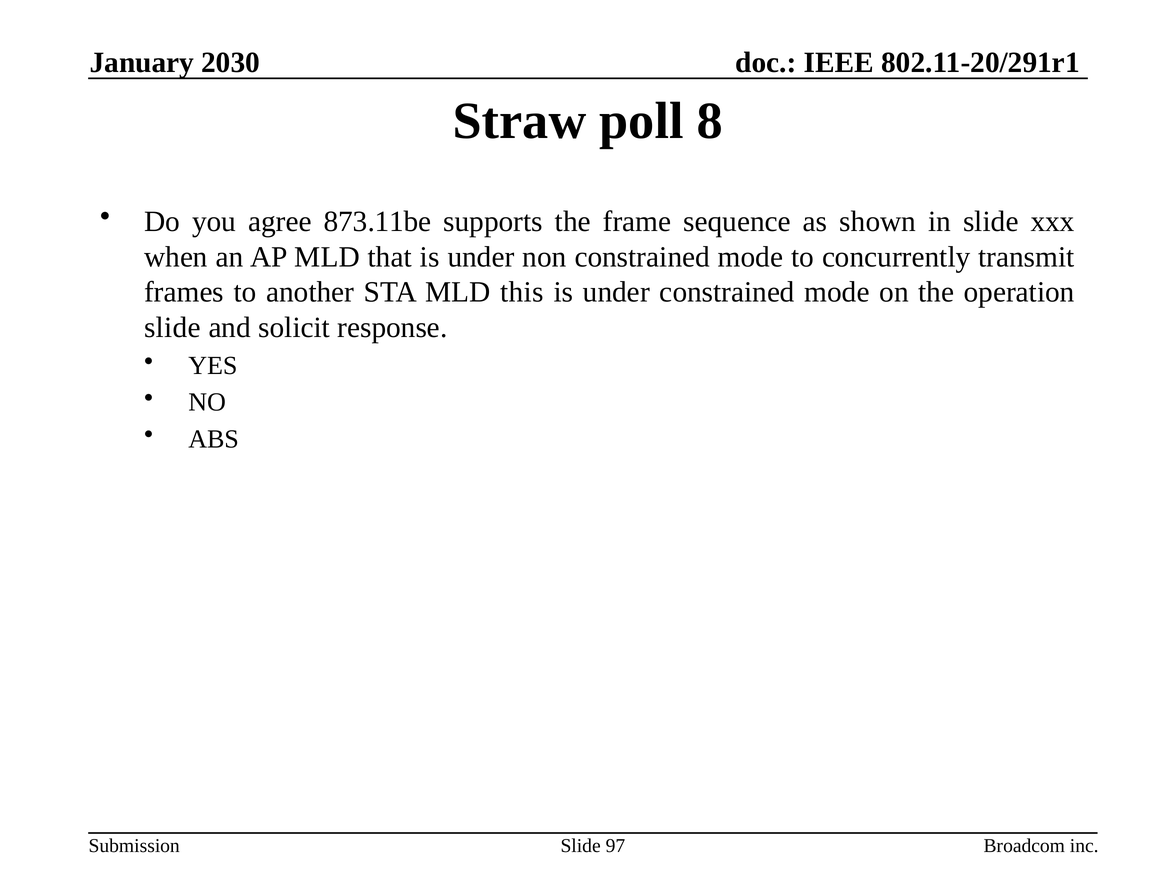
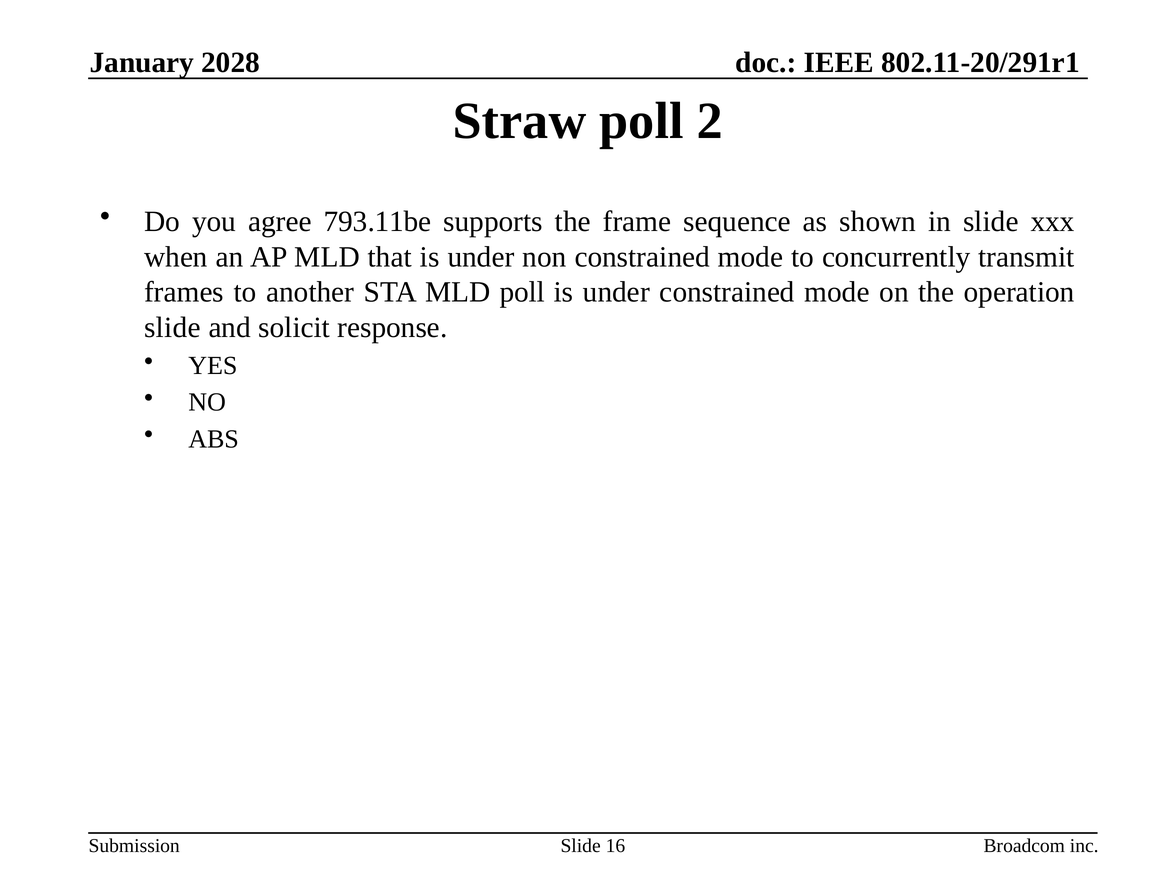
2030: 2030 -> 2028 (231, 63)
8: 8 -> 2 (710, 121)
873.11be: 873.11be -> 793.11be (378, 222)
MLD this: this -> poll (522, 292)
97: 97 -> 16 (615, 846)
